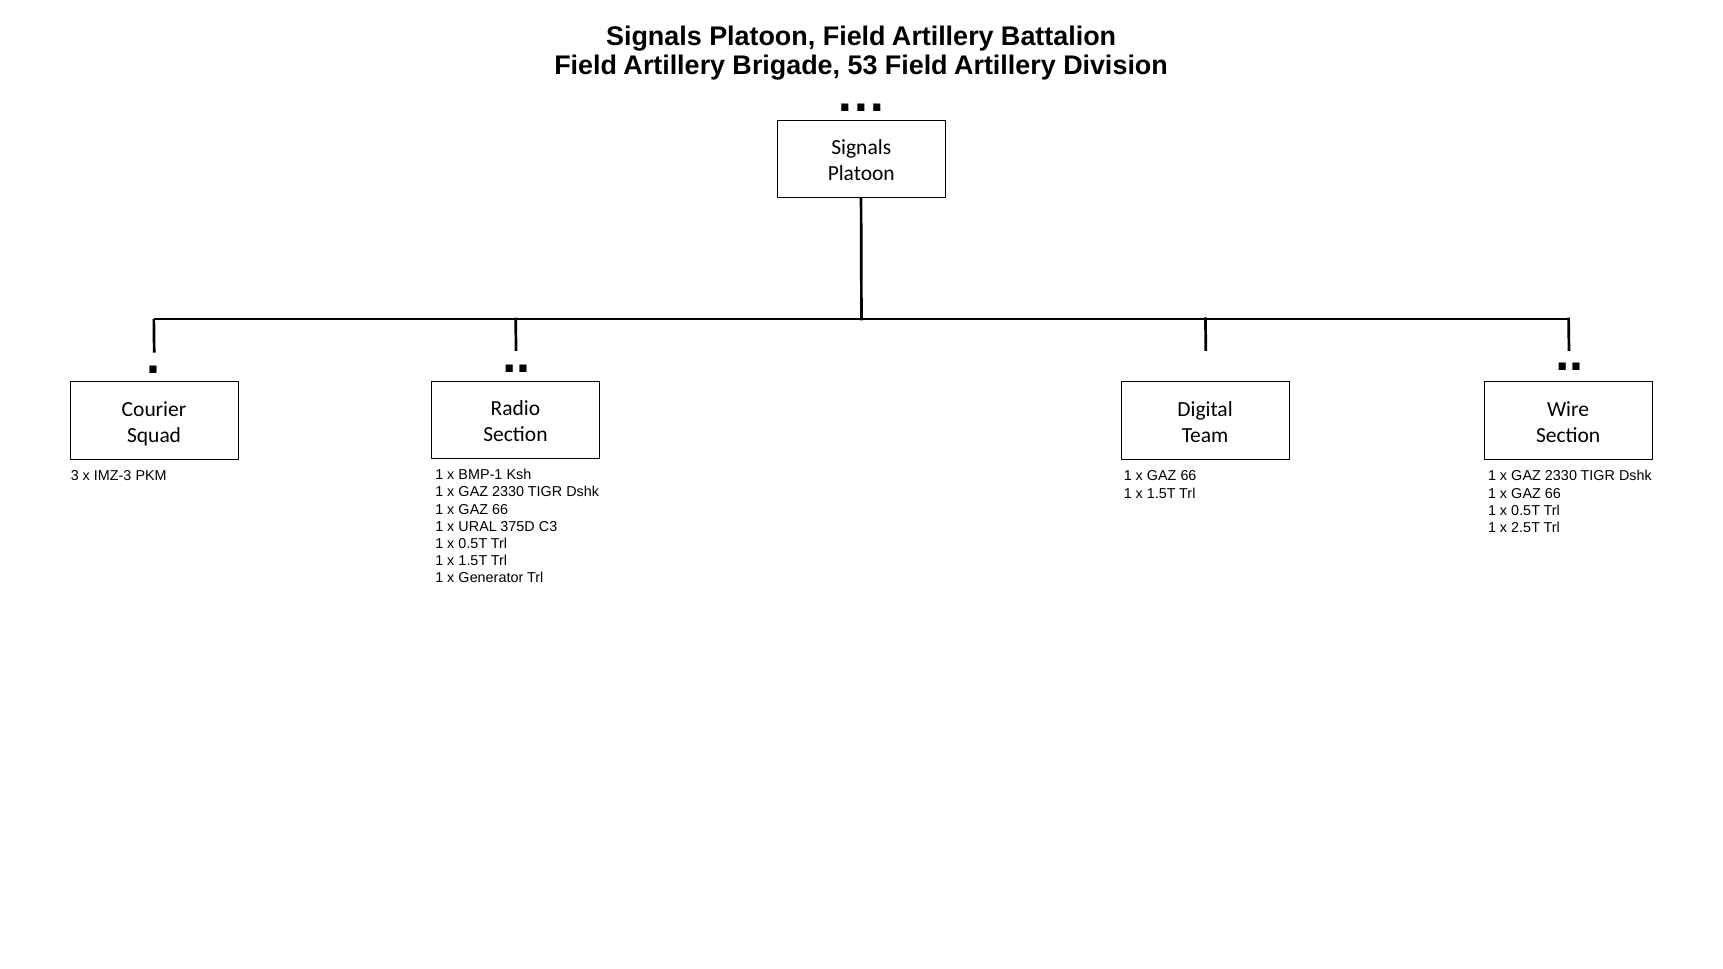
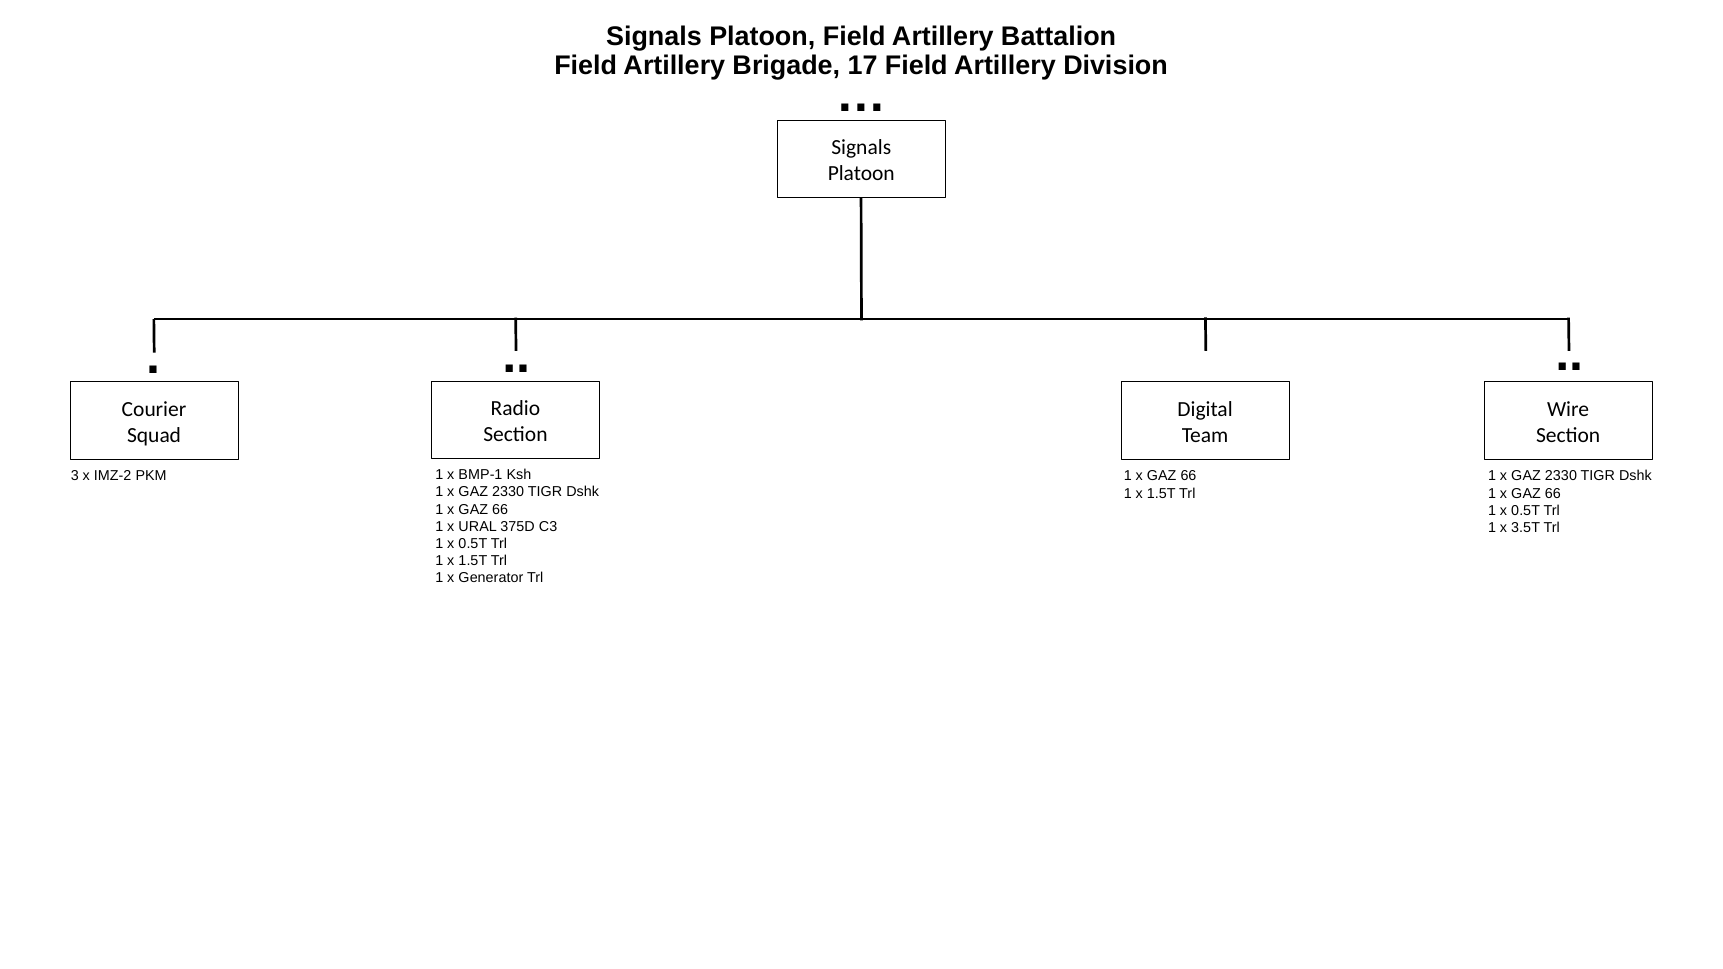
53: 53 -> 17 (863, 65)
IMZ-3: IMZ-3 -> IMZ-2 (113, 476)
2.5T: 2.5T -> 3.5T (1526, 528)
